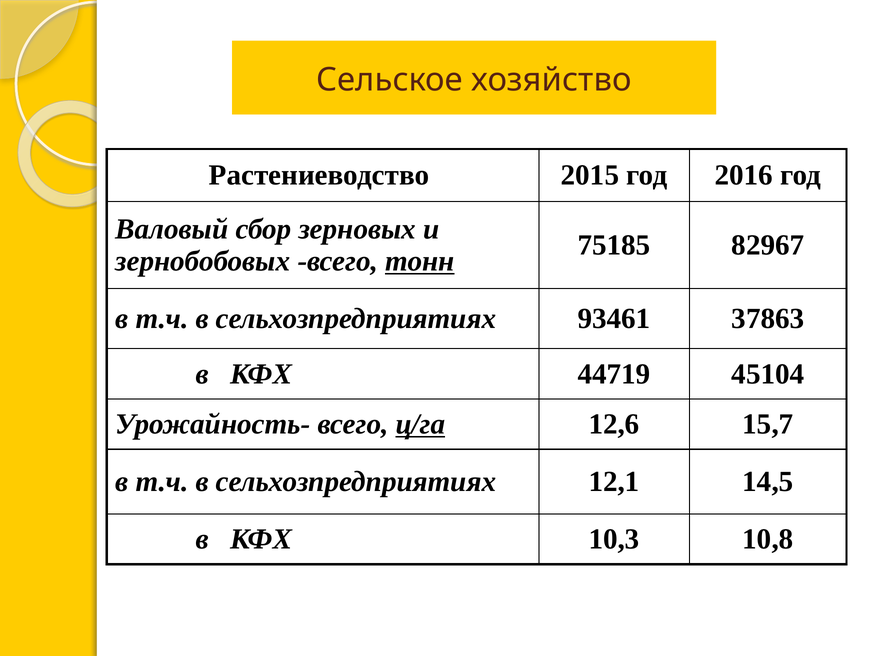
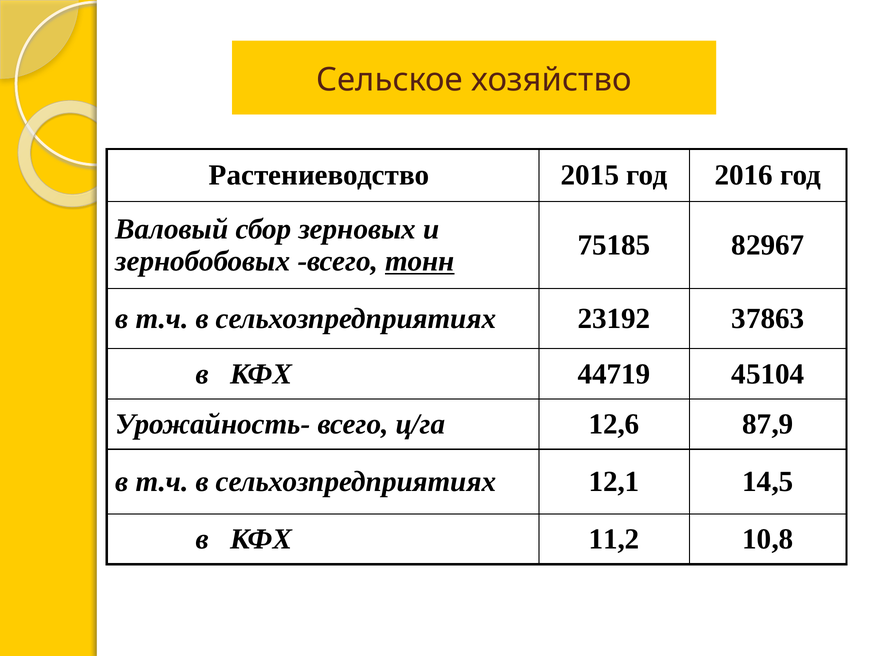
93461: 93461 -> 23192 (614, 318)
ц/га underline: present -> none (420, 424)
15,7: 15,7 -> 87,9 (768, 424)
10,3: 10,3 -> 11,2 (614, 539)
